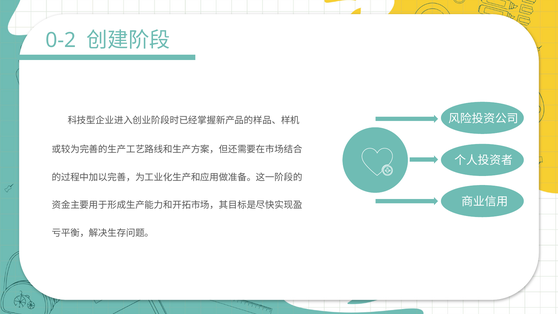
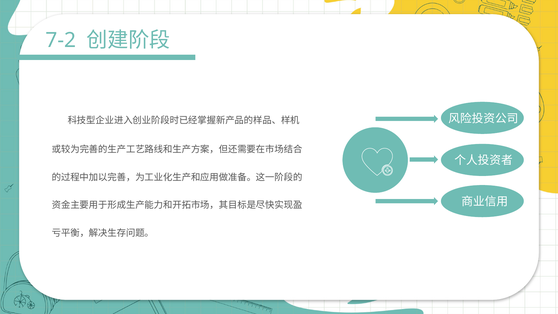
0-2: 0-2 -> 7-2 (61, 40)
